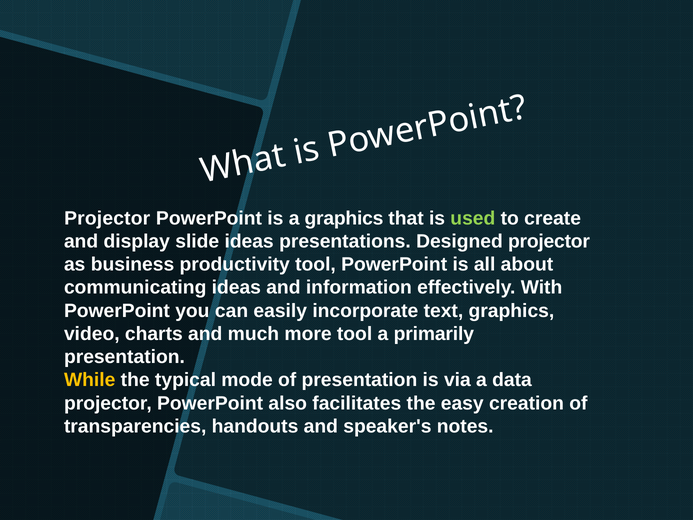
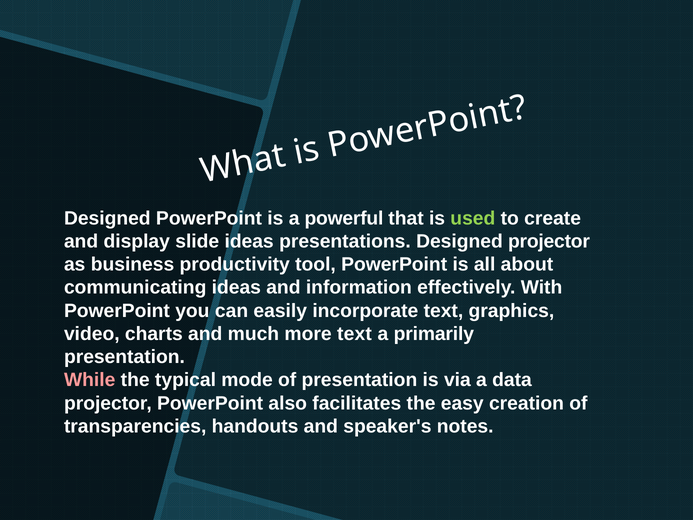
Projector: Projector -> Designed (107, 218)
a graphics: graphics -> powerful (344, 218)
more tool: tool -> text (354, 334)
While colour: yellow -> pink (90, 380)
